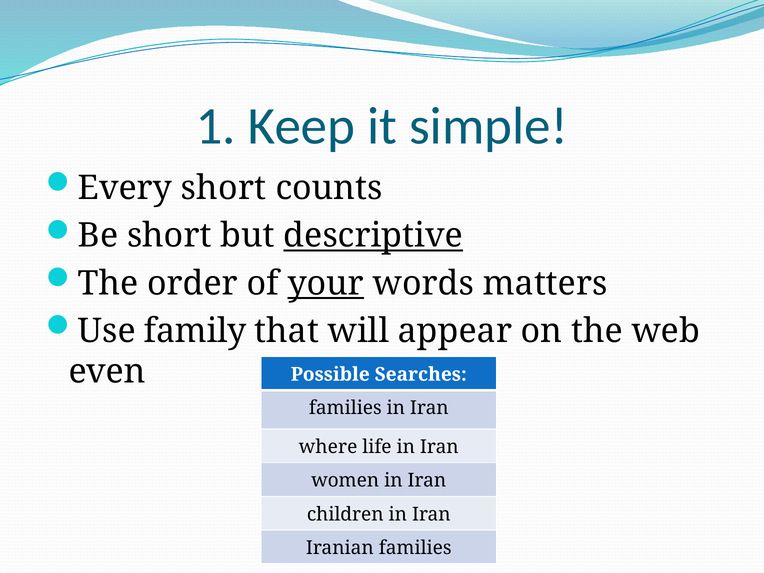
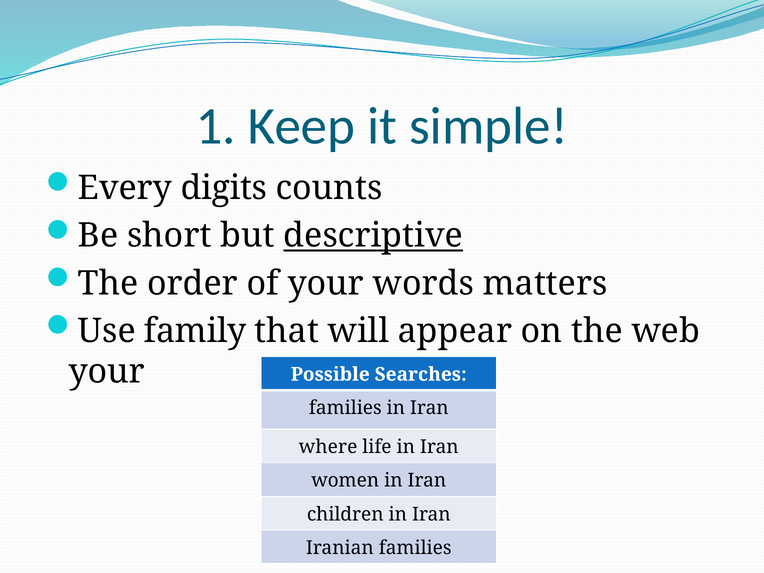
Every short: short -> digits (224, 188)
your underline: present -> none (326, 283)
even: even -> your (107, 372)
